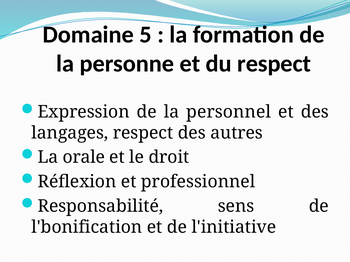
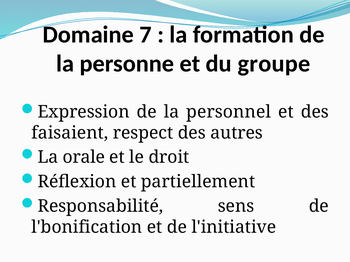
5: 5 -> 7 (146, 35)
du respect: respect -> groupe (274, 64)
langages: langages -> faisaient (70, 133)
professionnel: professionnel -> partiellement (198, 182)
